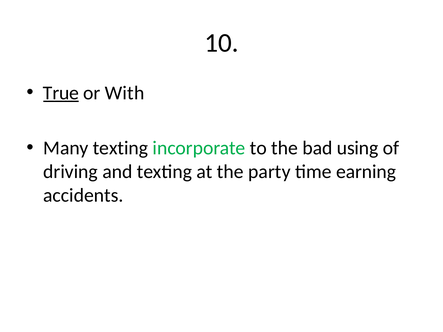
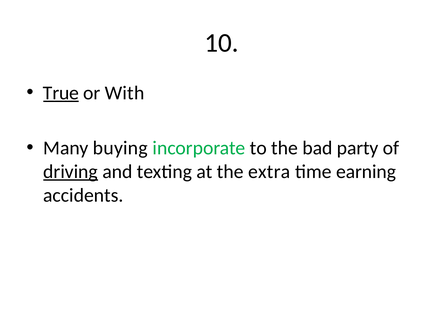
Many texting: texting -> buying (120, 148)
using: using -> party (358, 148)
driving underline: none -> present (71, 172)
party: party -> extra (269, 172)
